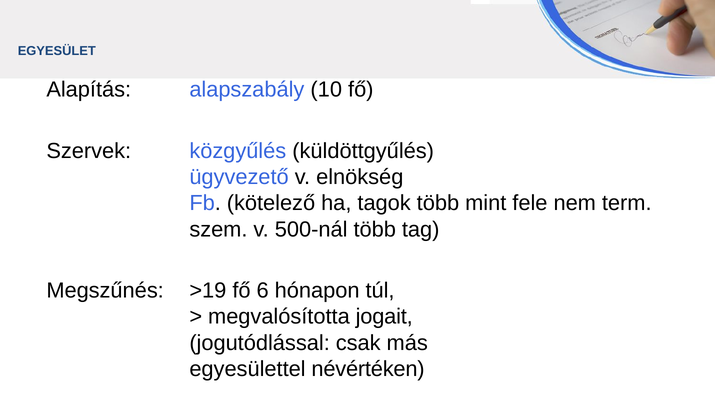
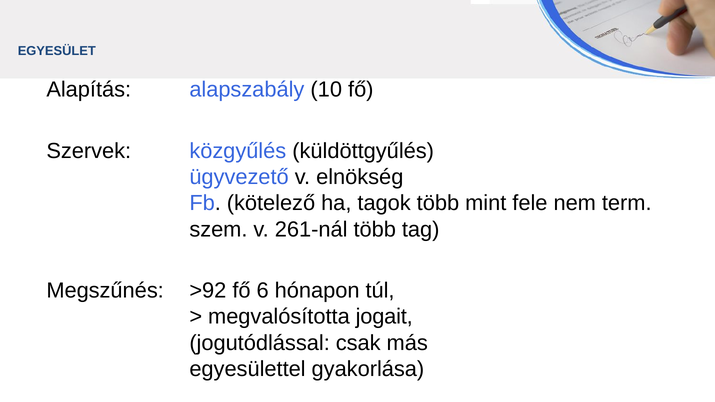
500-nál: 500-nál -> 261-nál (311, 230)
>19: >19 -> >92 (208, 291)
névértéken: névértéken -> gyakorlása (368, 369)
